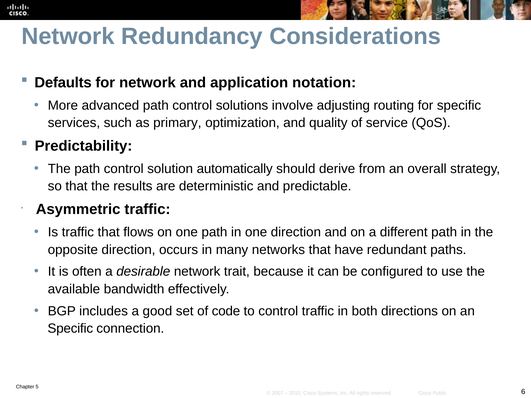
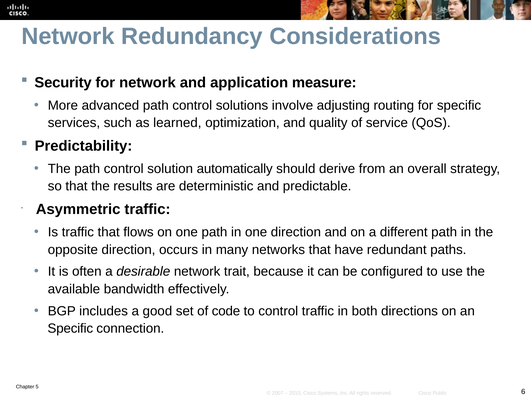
Defaults: Defaults -> Security (63, 83)
notation: notation -> measure (324, 83)
primary: primary -> learned (177, 123)
